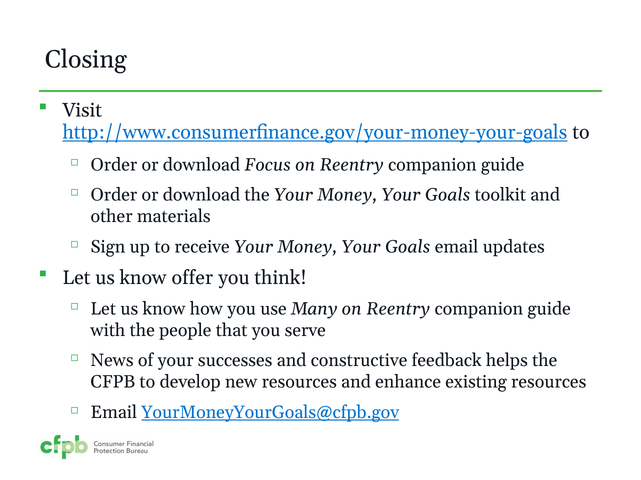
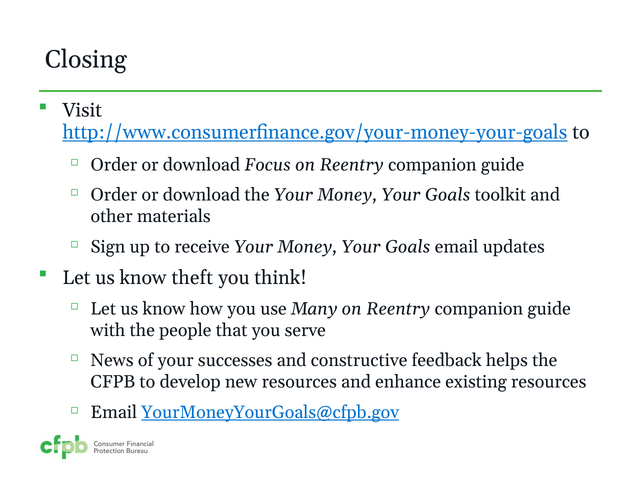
offer: offer -> theft (192, 278)
